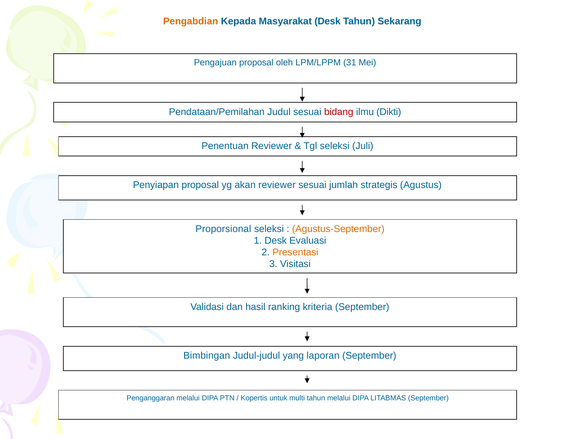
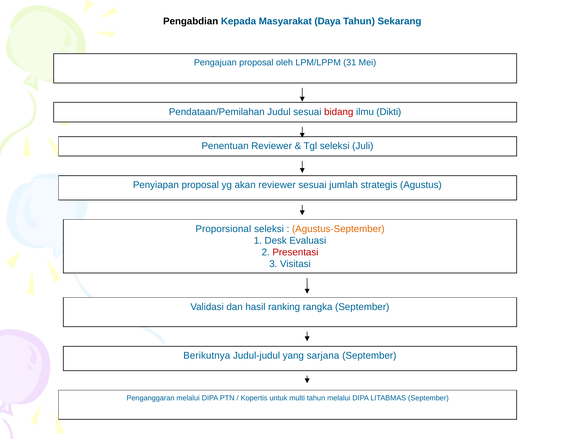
Pengabdian colour: orange -> black (191, 21)
Masyarakat Desk: Desk -> Daya (328, 21)
Presentasi colour: orange -> red (295, 252)
kriteria: kriteria -> rangka (318, 307)
Bimbingan: Bimbingan -> Berikutnya (207, 356)
laporan: laporan -> sarjana (323, 356)
